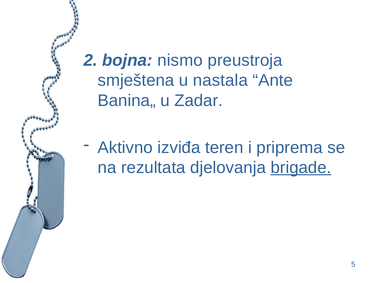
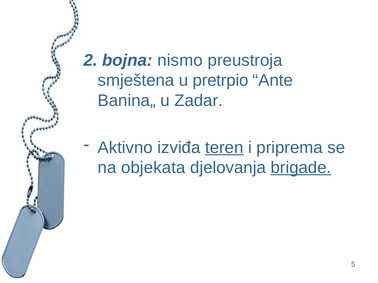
nastala: nastala -> pretrpio (221, 81)
teren underline: none -> present (224, 148)
rezultata: rezultata -> objekata (153, 168)
